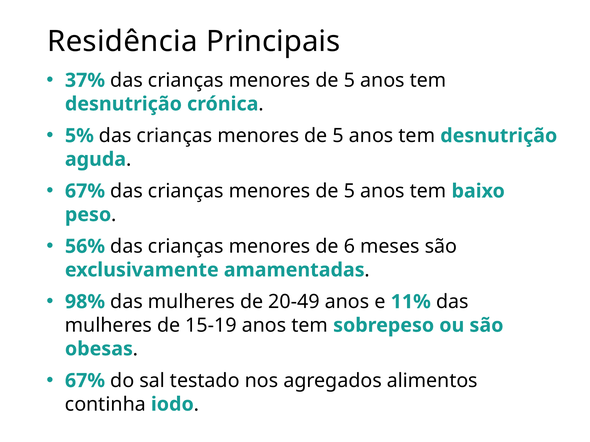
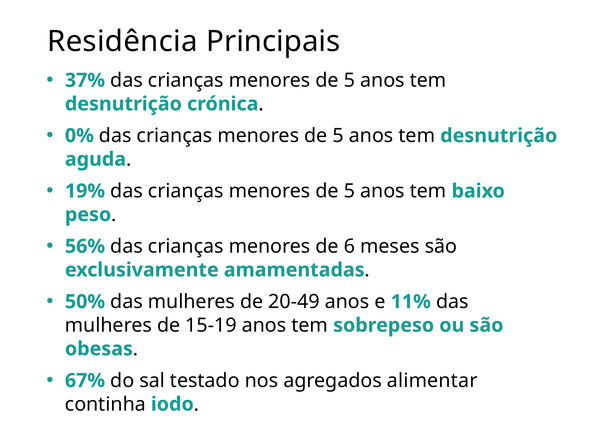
5%: 5% -> 0% (79, 136)
67%: 67% -> 19% (85, 191)
98%: 98% -> 50% (85, 302)
alimentos: alimentos -> alimentar (432, 381)
